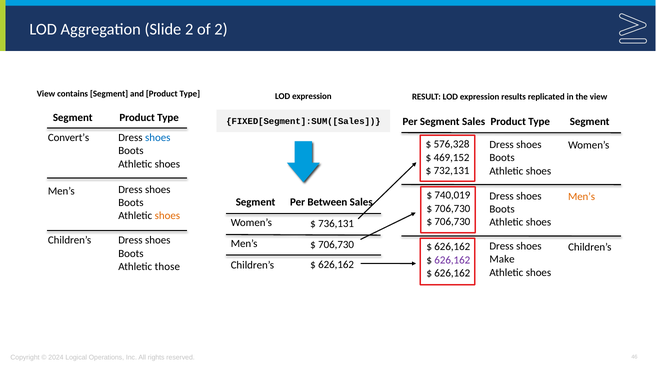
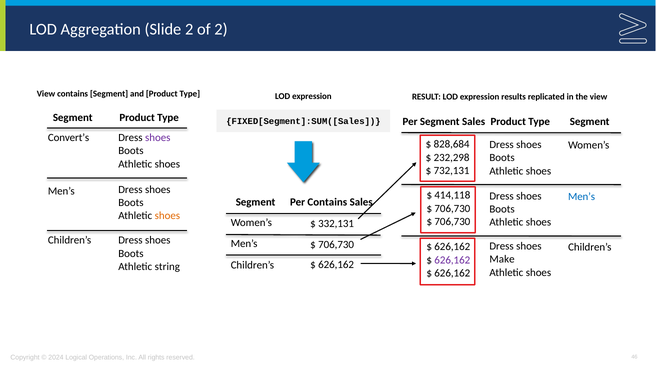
shoes colour: blue -> purple (158, 138)
576,328: 576,328 -> 828,684 (452, 144)
469,152: 469,152 -> 232,298 (452, 157)
740,019: 740,019 -> 414,118 (452, 195)
Men’s colour: orange -> blue (582, 197)
Per Between: Between -> Contains (327, 202)
736,131: 736,131 -> 332,131 (336, 223)
those: those -> string (167, 267)
